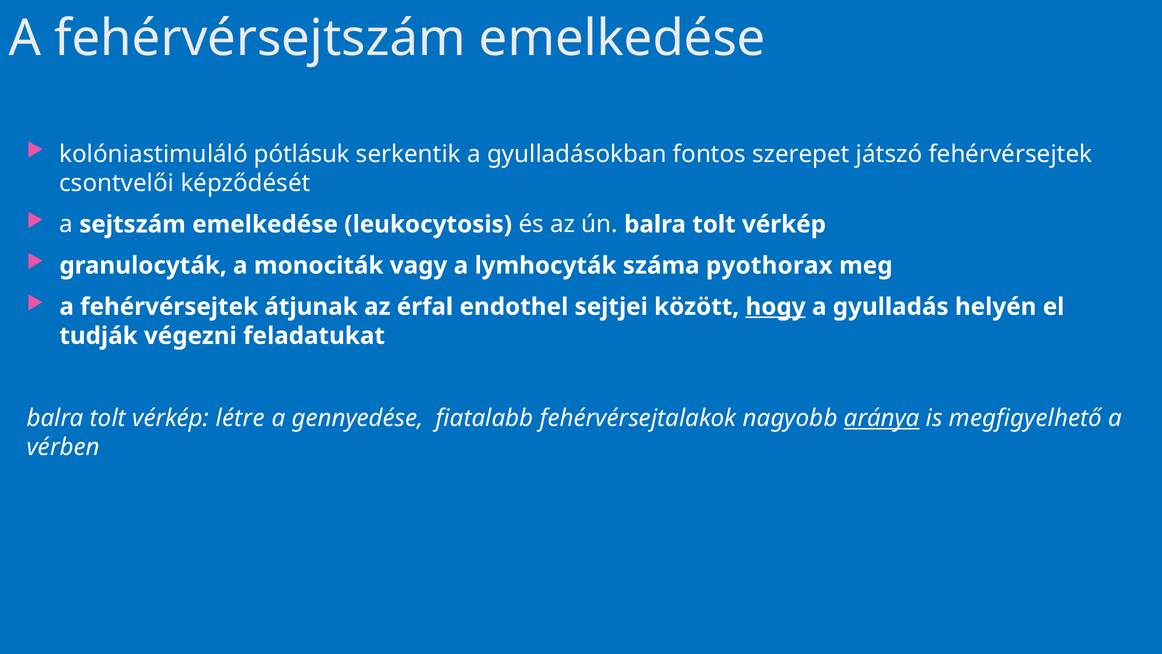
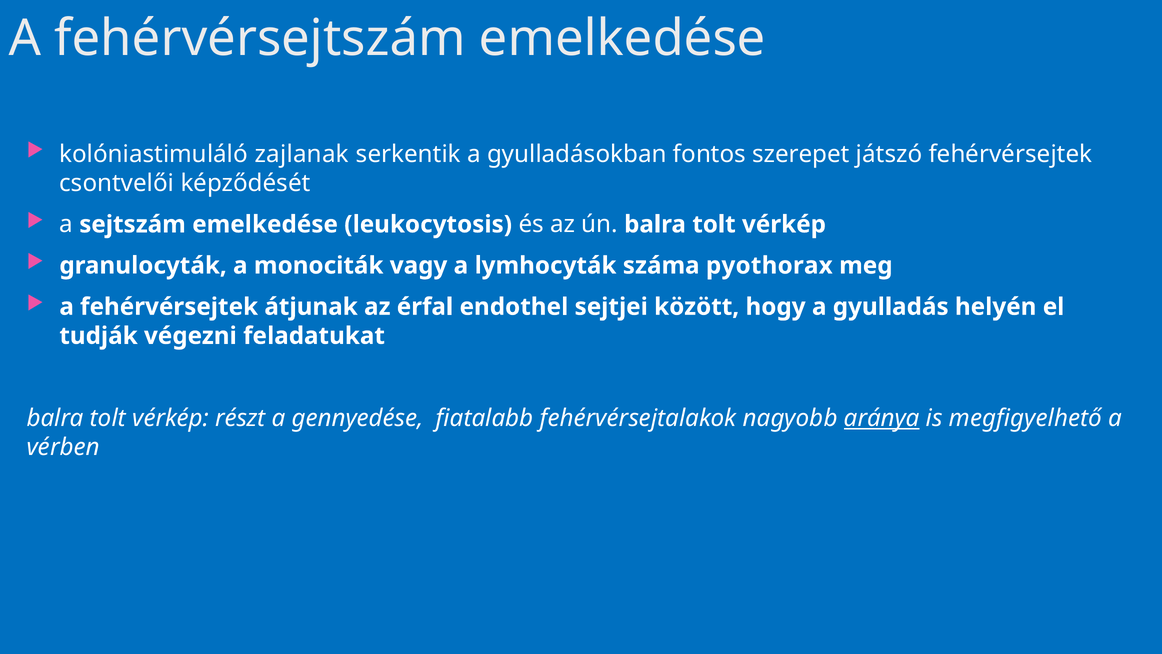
pótlásuk: pótlásuk -> zajlanak (302, 154)
hogy underline: present -> none (776, 307)
létre: létre -> részt (240, 418)
